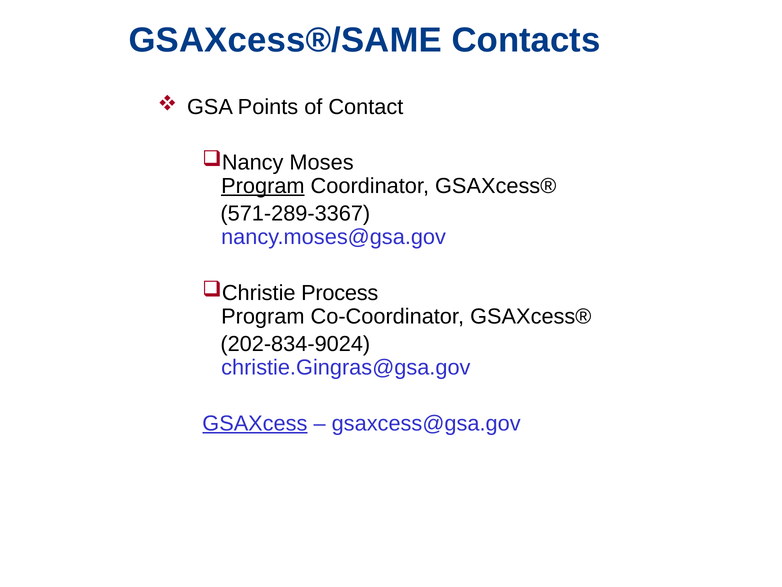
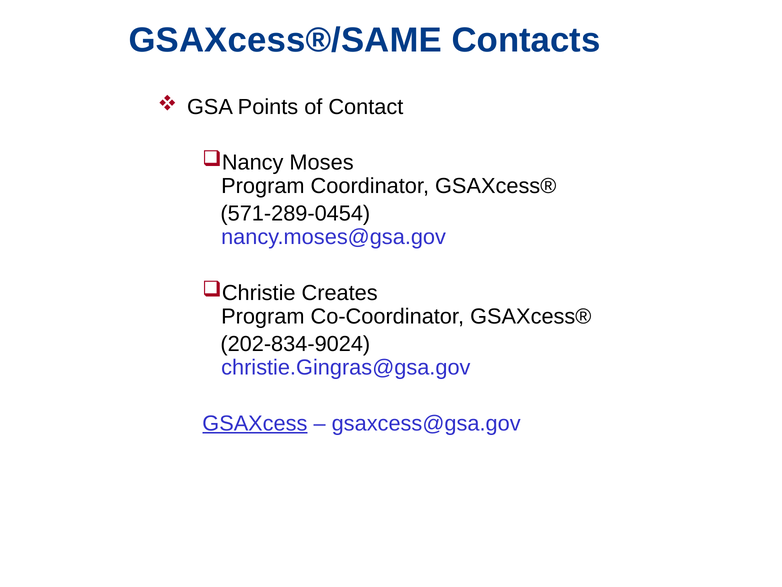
Program underline: present -> none (263, 186)
571-289-3367: 571-289-3367 -> 571-289-0454 (295, 214)
Process: Process -> Creates (340, 293)
